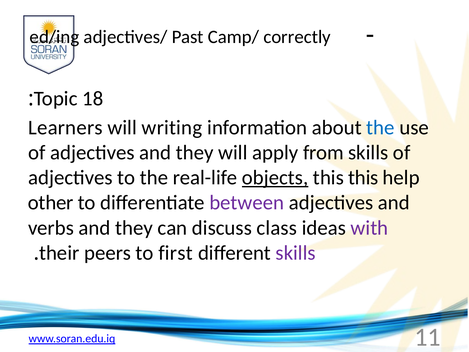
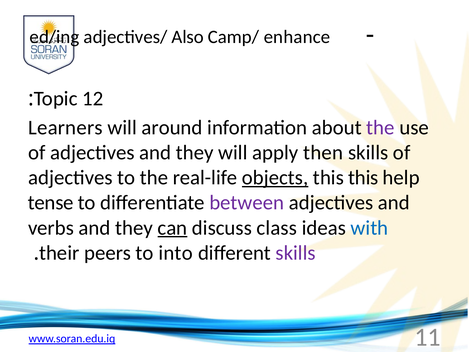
Past: Past -> Also (188, 37)
correctly: correctly -> enhance (297, 37)
18: 18 -> 12 (93, 98)
writing: writing -> around (172, 128)
the colour: blue -> purple (380, 128)
from: from -> then (323, 153)
other: other -> tense (51, 203)
can underline: none -> present (172, 228)
with colour: purple -> blue (369, 228)
first: first -> into (176, 253)
